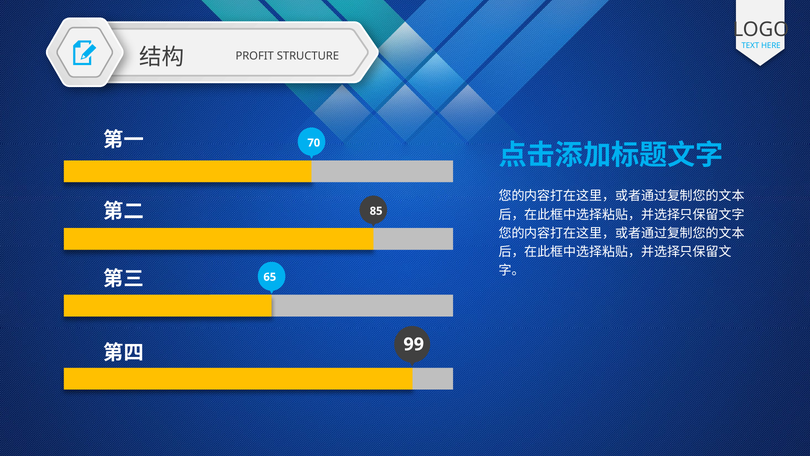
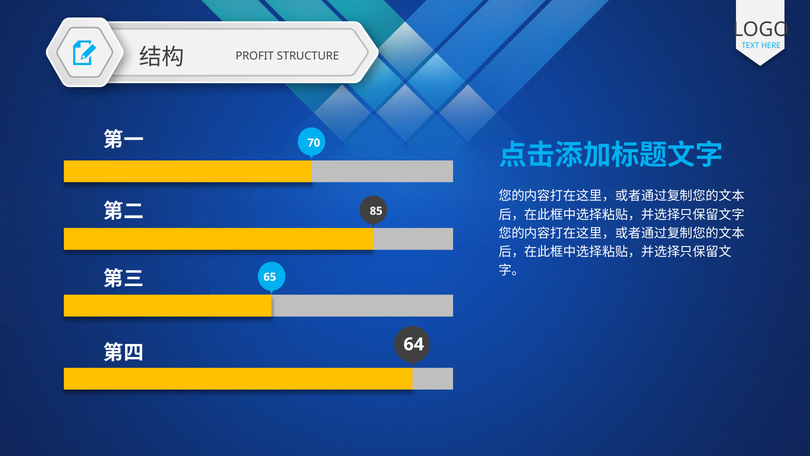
99: 99 -> 64 (414, 344)
